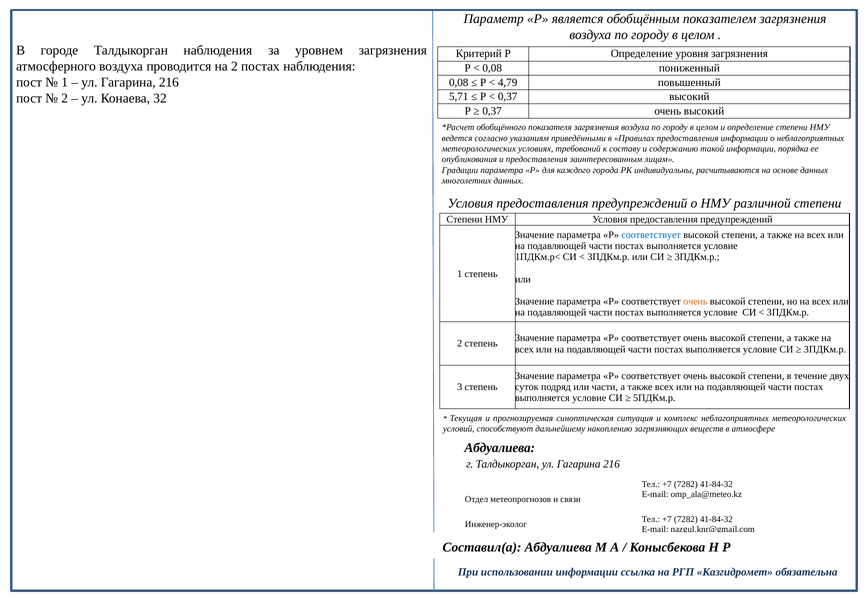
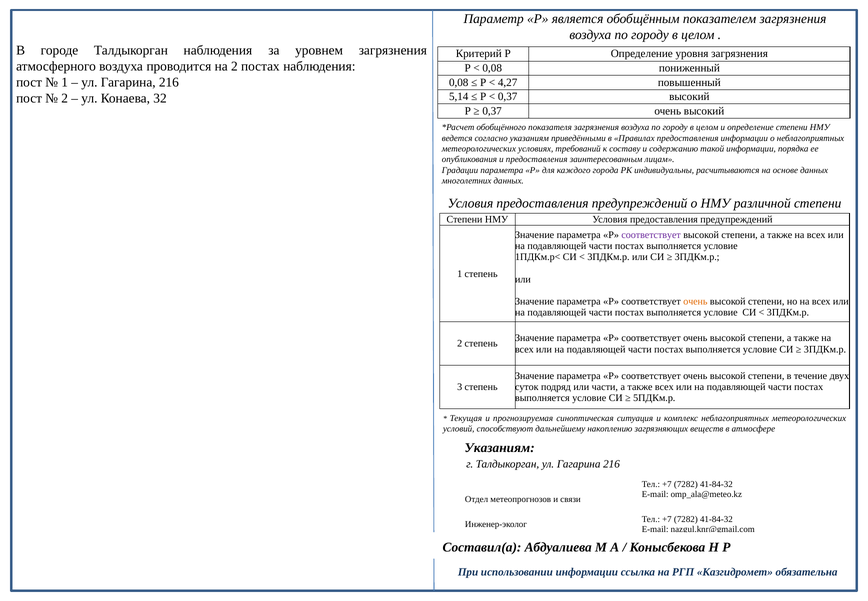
4,79: 4,79 -> 4,27 (508, 82)
5,71: 5,71 -> 5,14 (459, 97)
соответствует colour: blue -> purple (651, 235)
Абдуалиева: Абдуалиева -> Указаниям (500, 448)
